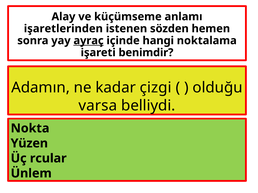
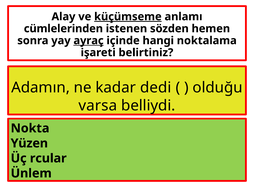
küçümseme underline: none -> present (128, 17)
işaretlerinden: işaretlerinden -> cümlelerinden (63, 29)
benimdir: benimdir -> belirtiniz (146, 53)
çizgi: çizgi -> dedi (156, 88)
